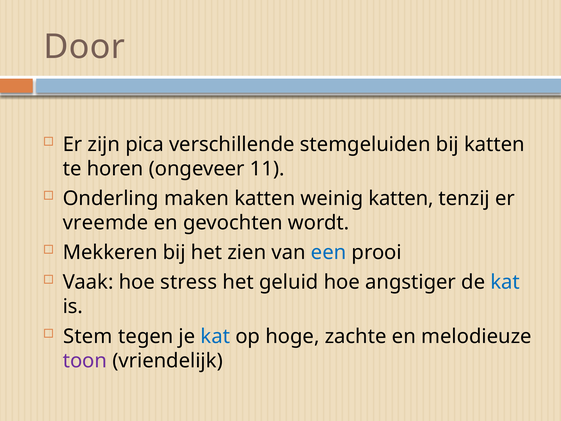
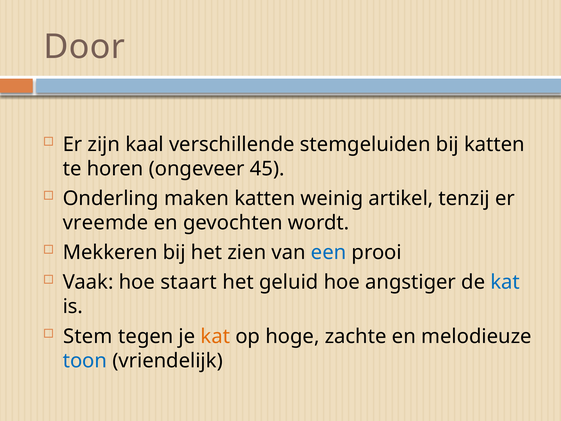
pica: pica -> kaal (145, 144)
11: 11 -> 45 (267, 169)
weinig katten: katten -> artikel (401, 198)
stress: stress -> staart (189, 282)
kat colour: blue -> orange (215, 336)
toon colour: purple -> blue (85, 360)
